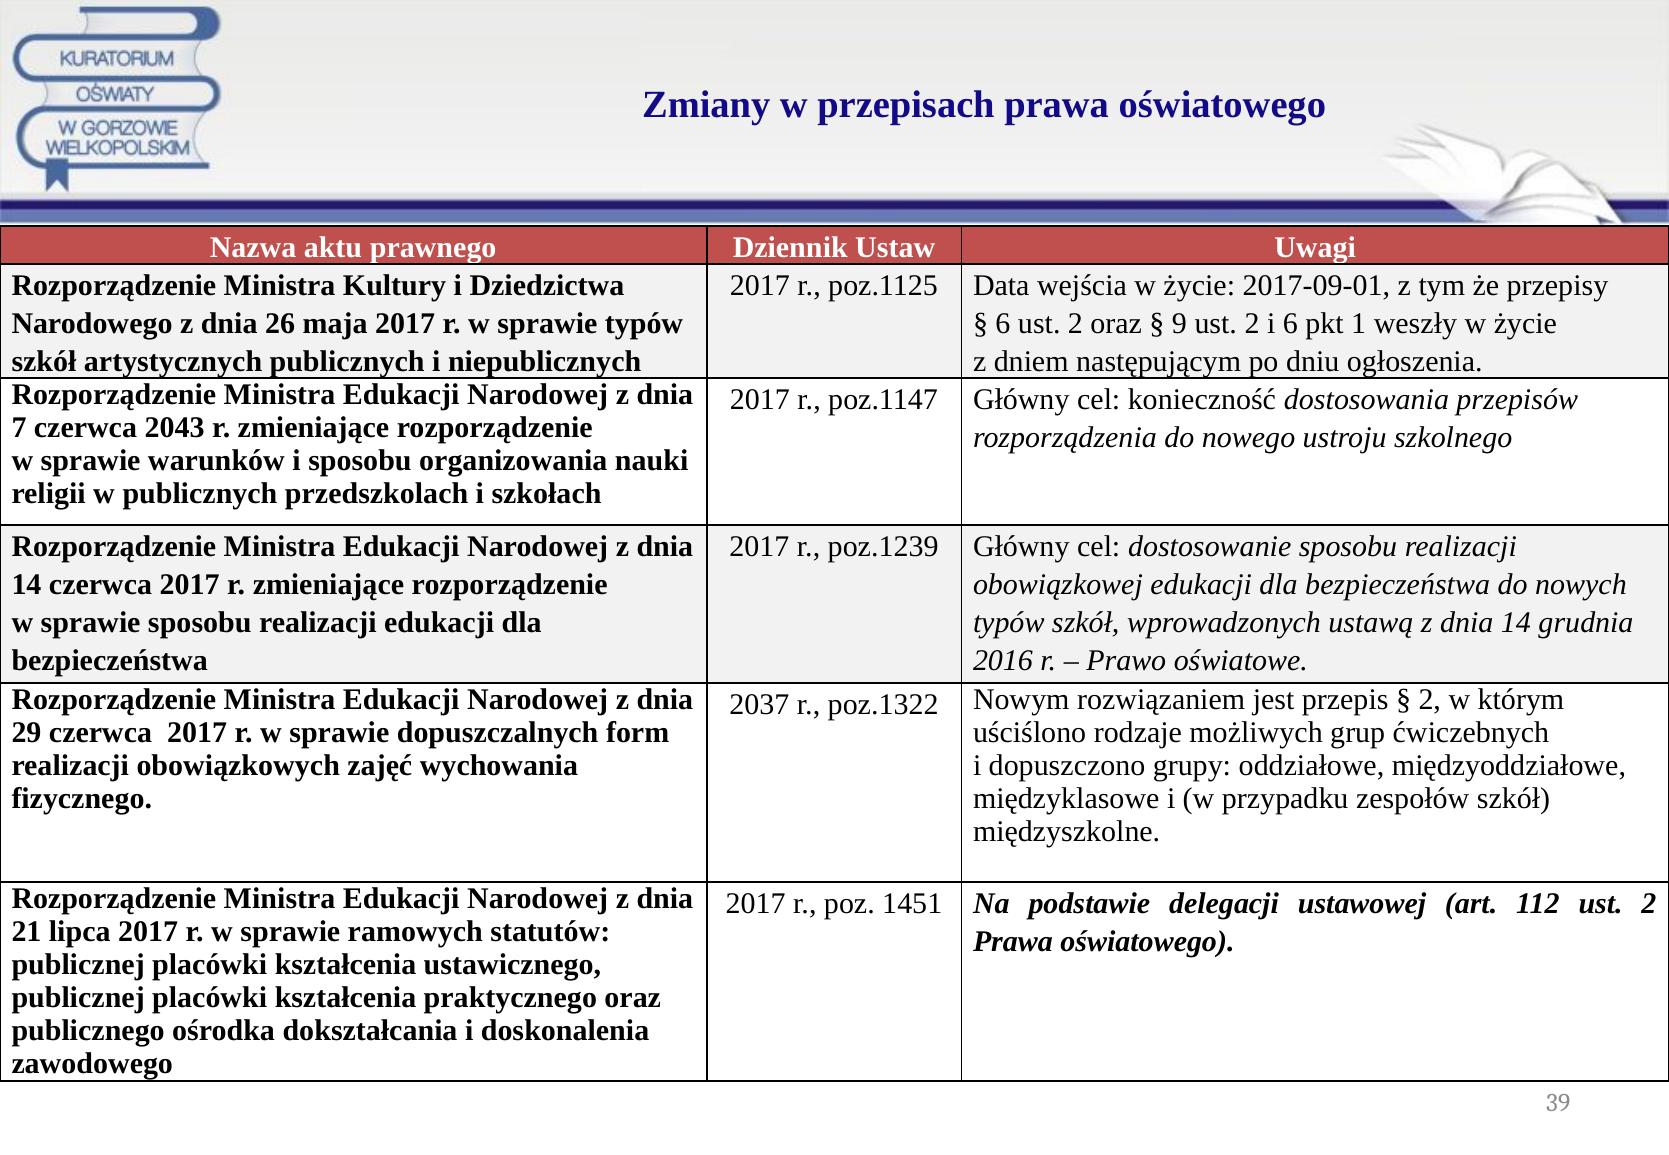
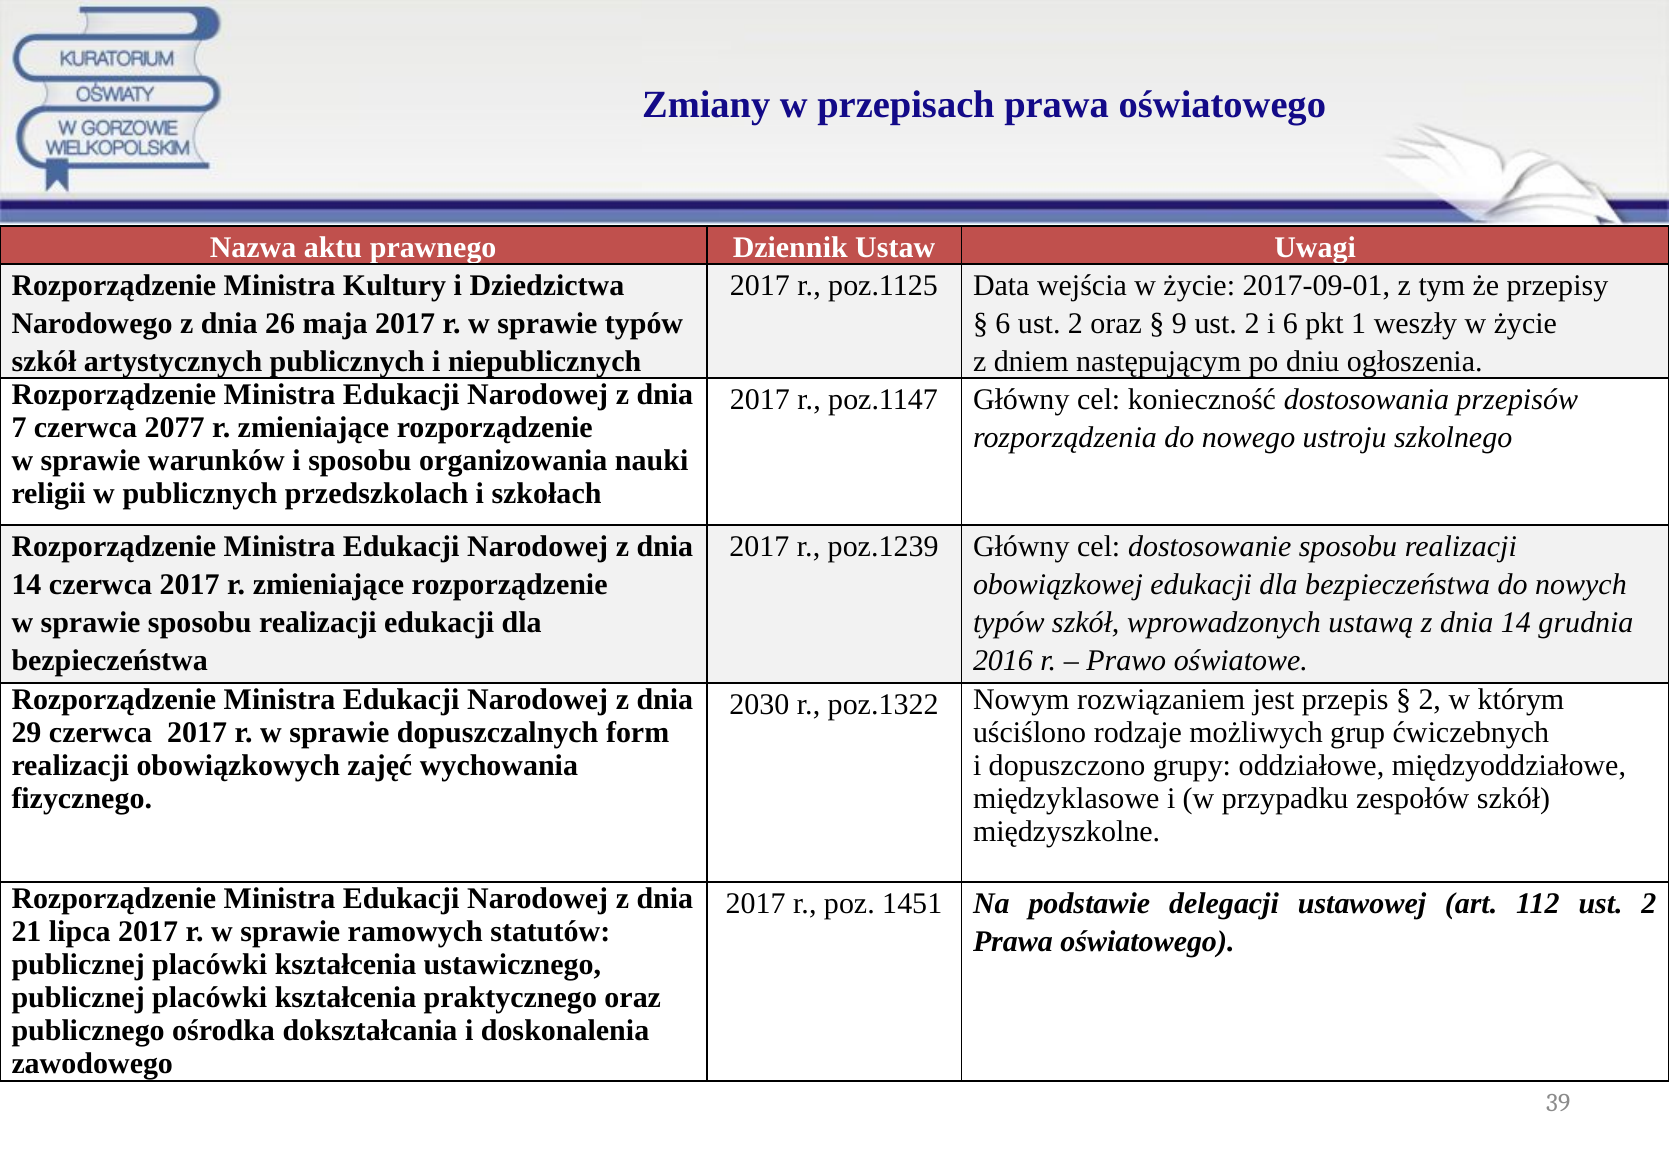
2043: 2043 -> 2077 (175, 428)
2037: 2037 -> 2030 (759, 705)
